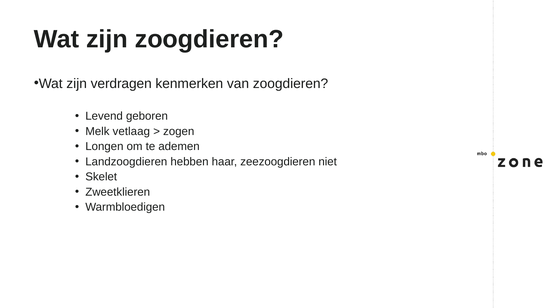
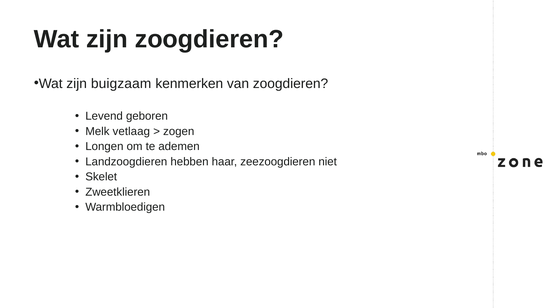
verdragen: verdragen -> buigzaam (121, 84)
